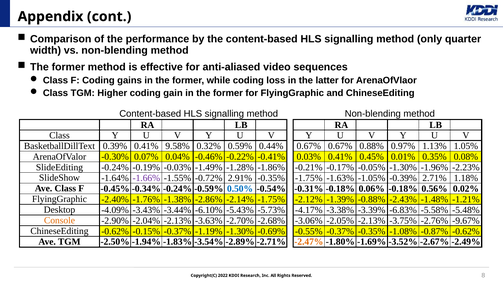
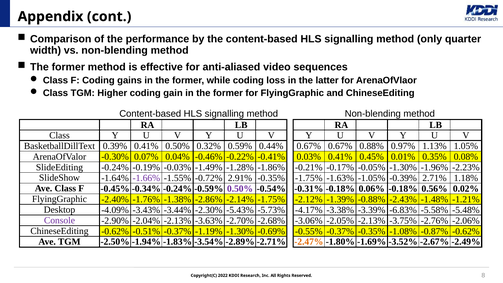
0.41% 9.58%: 9.58% -> 0.50% (178, 146)
0.50% colour: blue -> purple (240, 189)
-6.10%: -6.10% -> -2.30% (209, 210)
Console colour: orange -> purple (60, 220)
-9.67%: -9.67% -> -2.06% (466, 221)
-0.15%: -0.15% -> -0.51% (146, 231)
